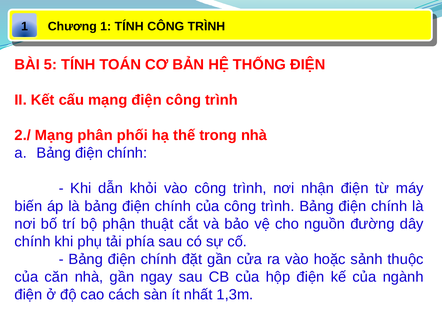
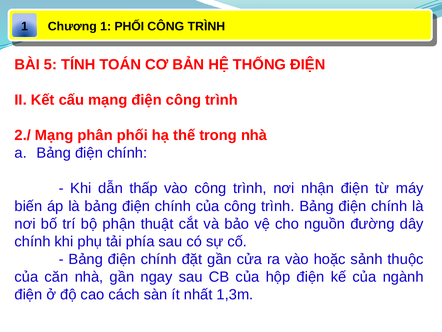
1 TÍNH: TÍNH -> PHỐI (129, 26)
khỏi: khỏi -> thấp (144, 188)
